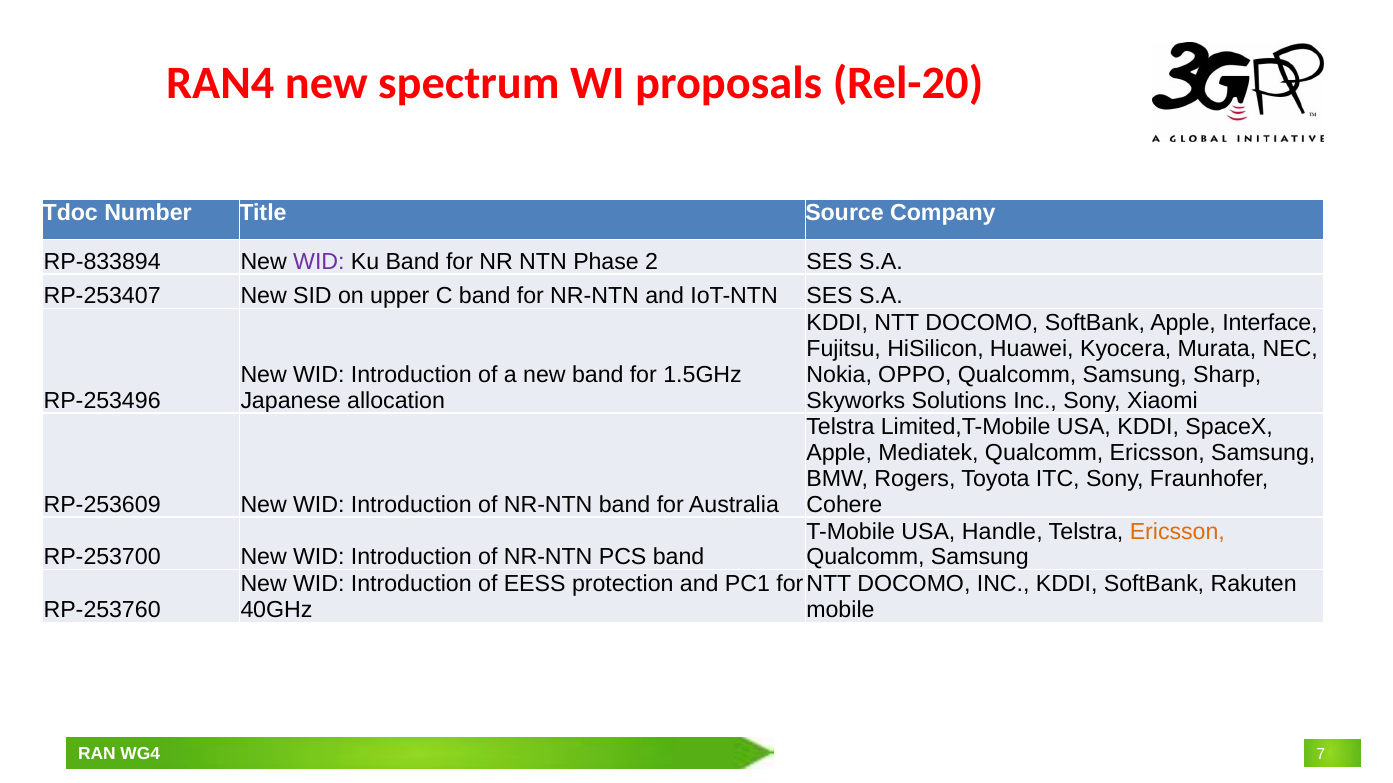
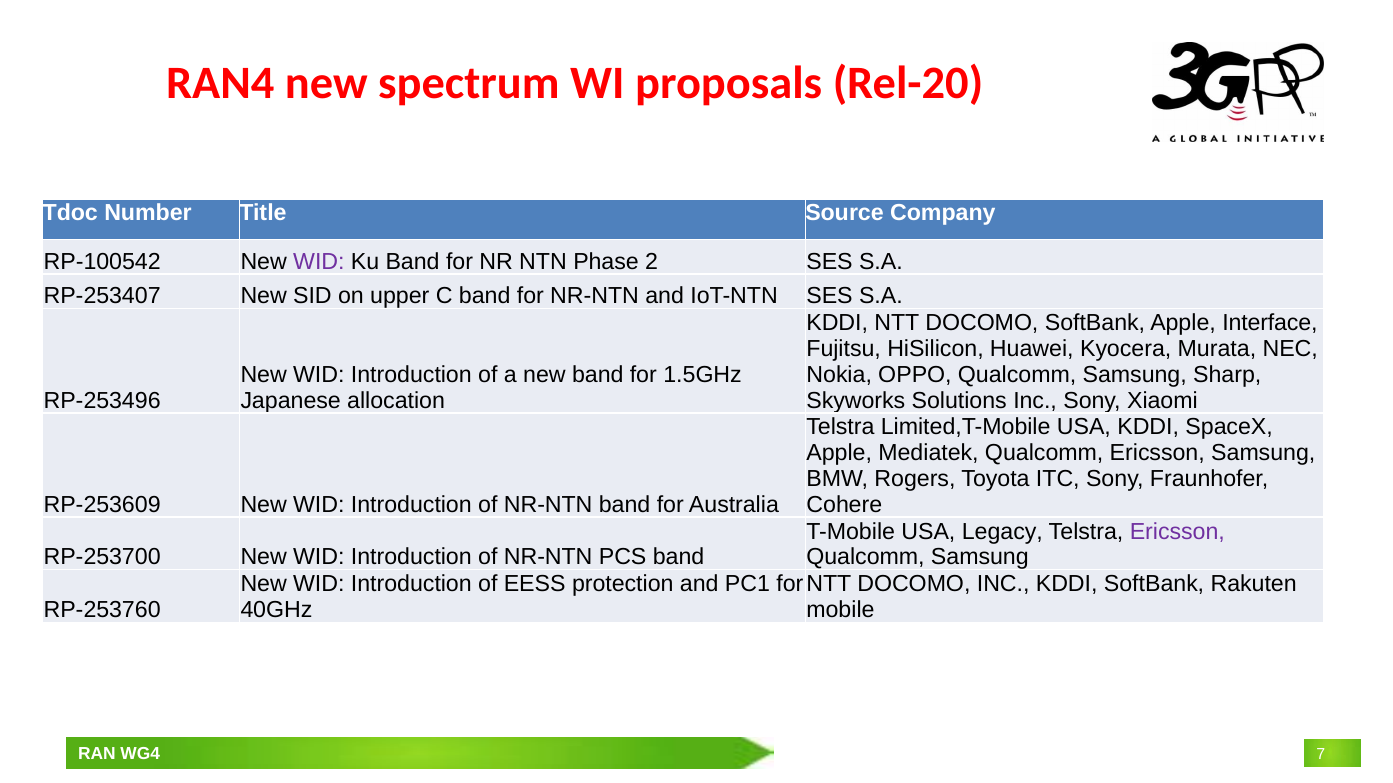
RP-833894: RP-833894 -> RP-100542 (102, 262)
Handle: Handle -> Legacy (1002, 532)
Ericsson colour: orange -> purple (1177, 532)
